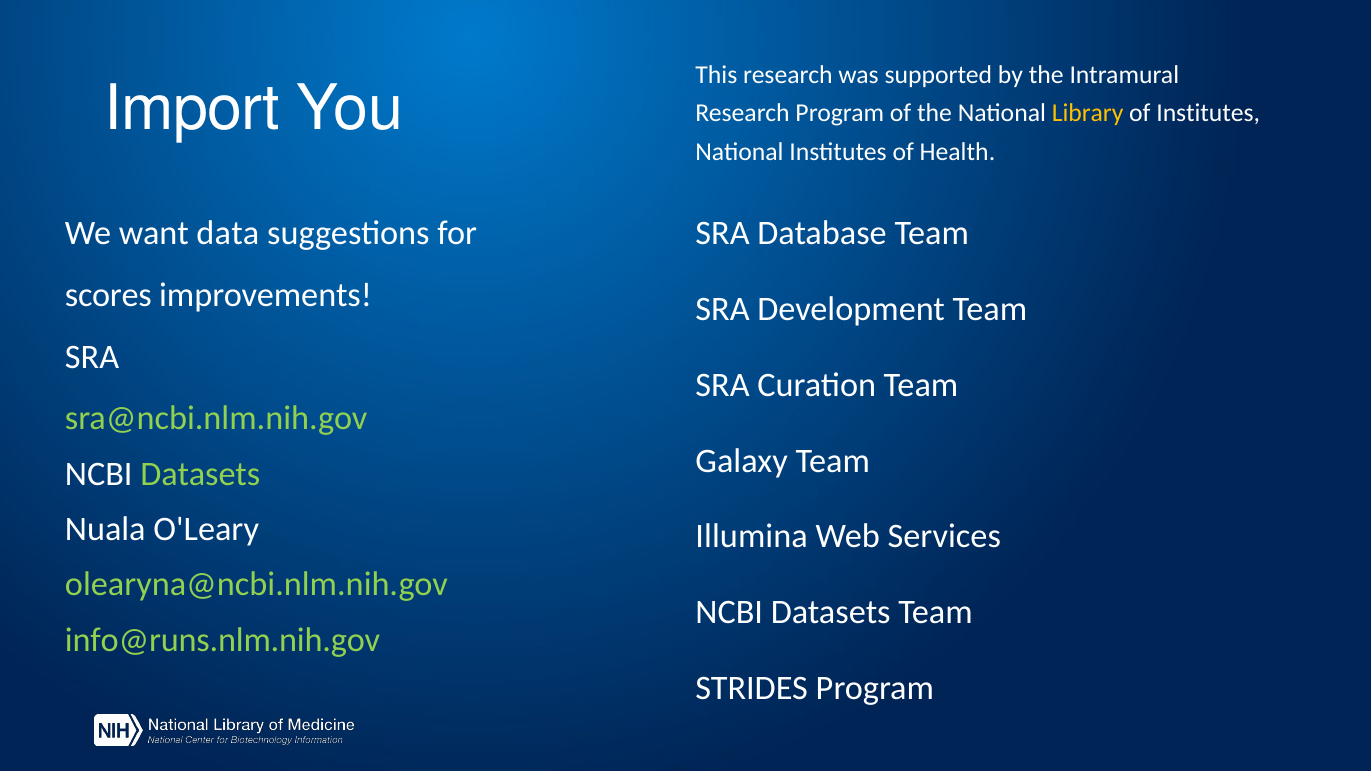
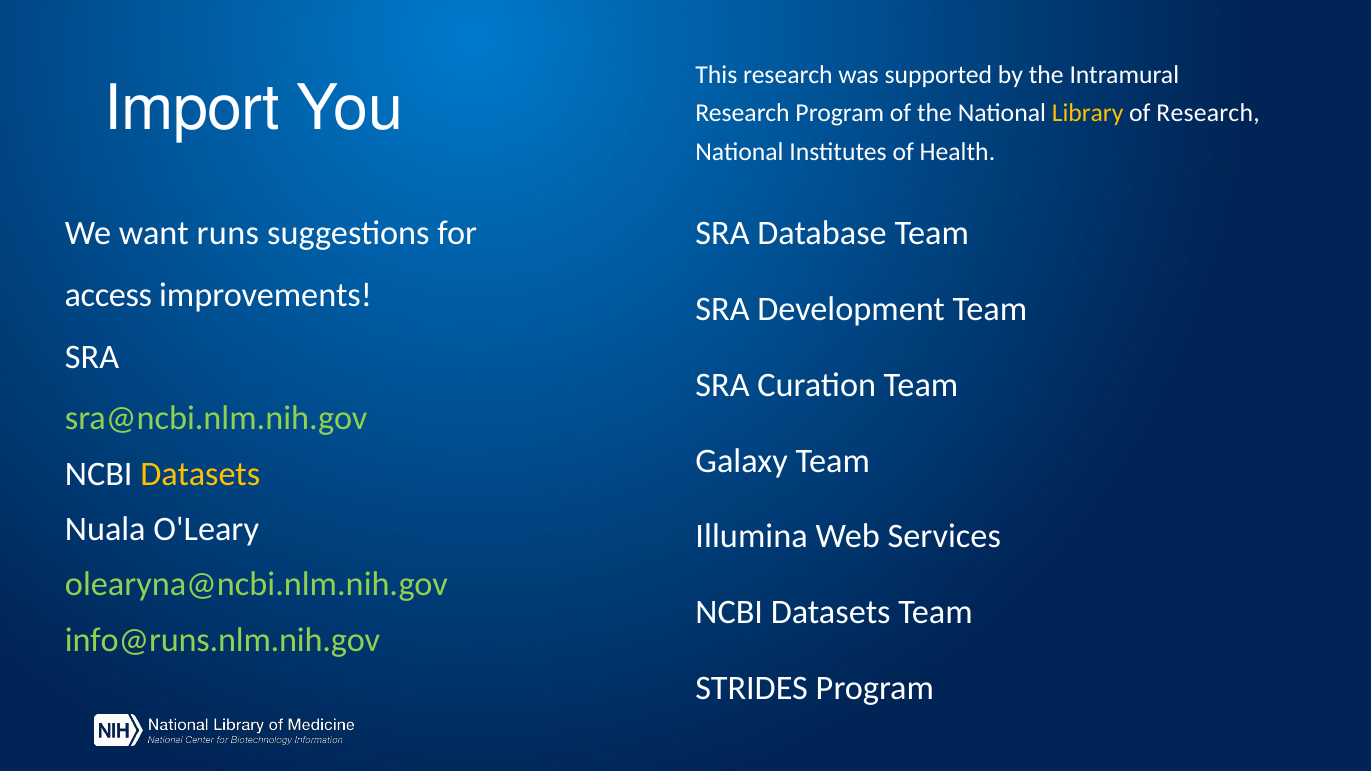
of Institutes: Institutes -> Research (1208, 113)
data: data -> runs (228, 233)
scores: scores -> access (108, 295)
Datasets colour: light green -> yellow (200, 474)
